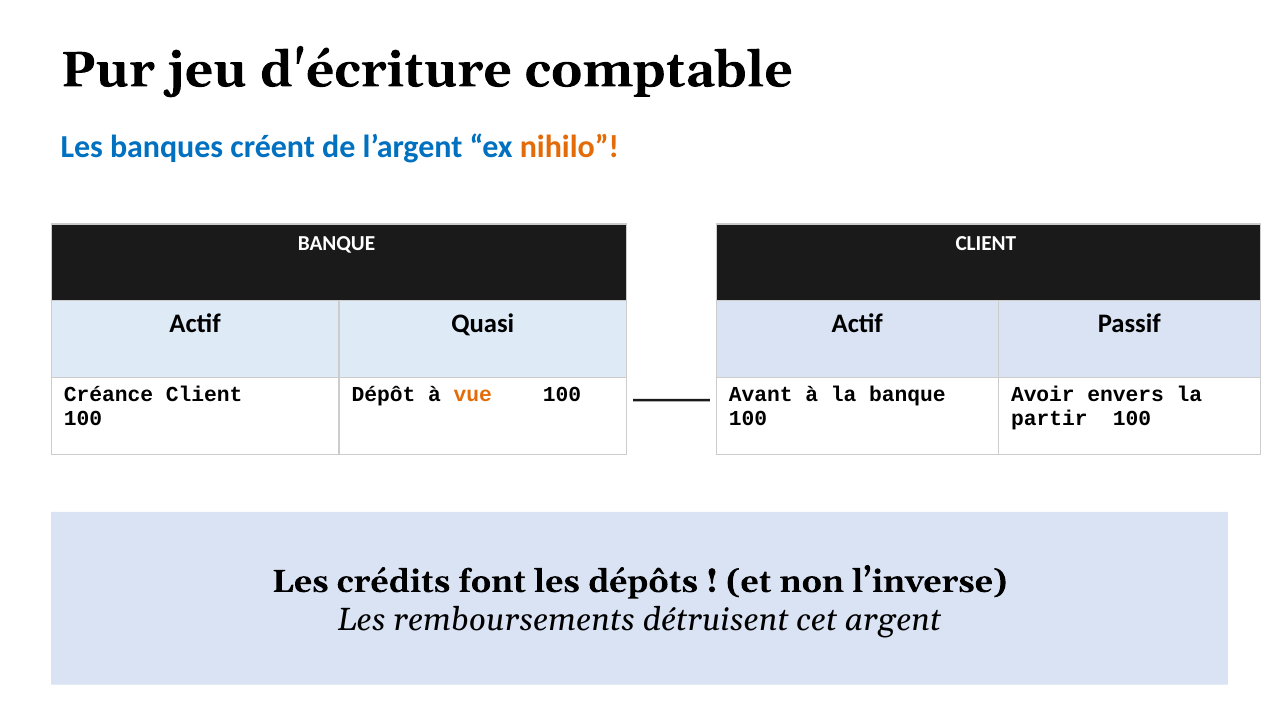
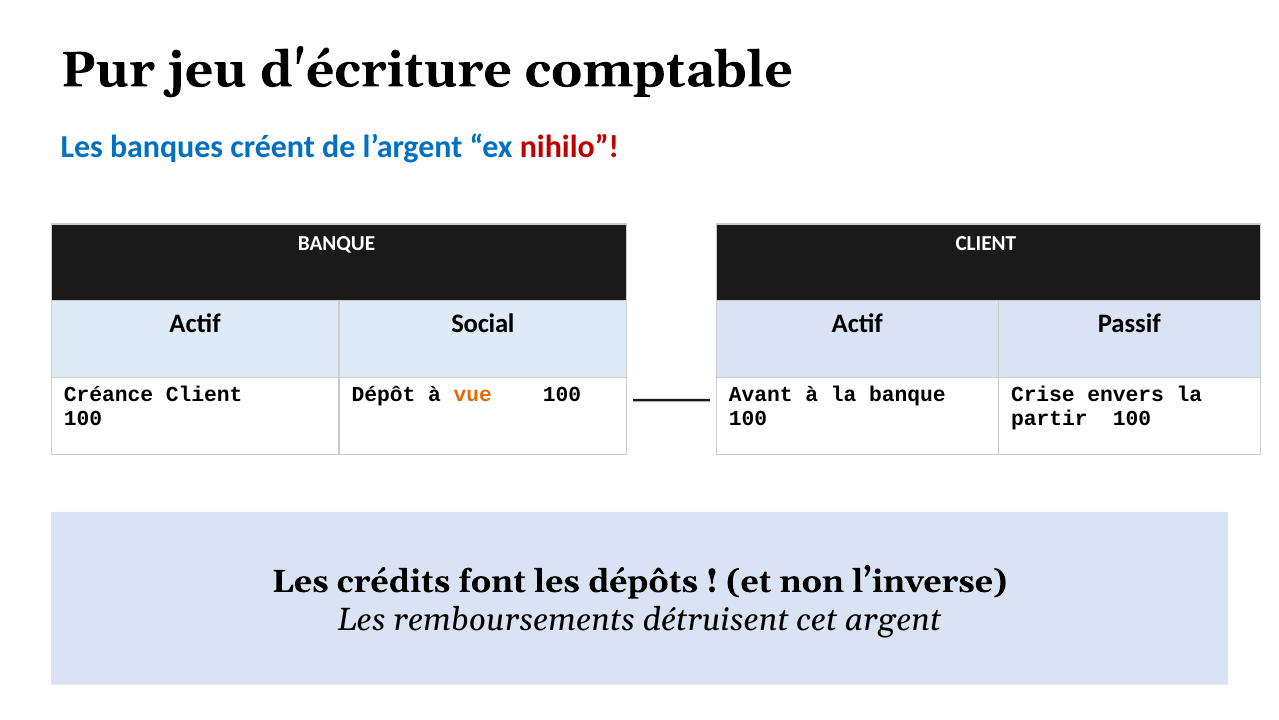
nihilo colour: orange -> red (569, 147)
Quasi: Quasi -> Social (483, 324)
Avoir: Avoir -> Crise (1043, 394)
